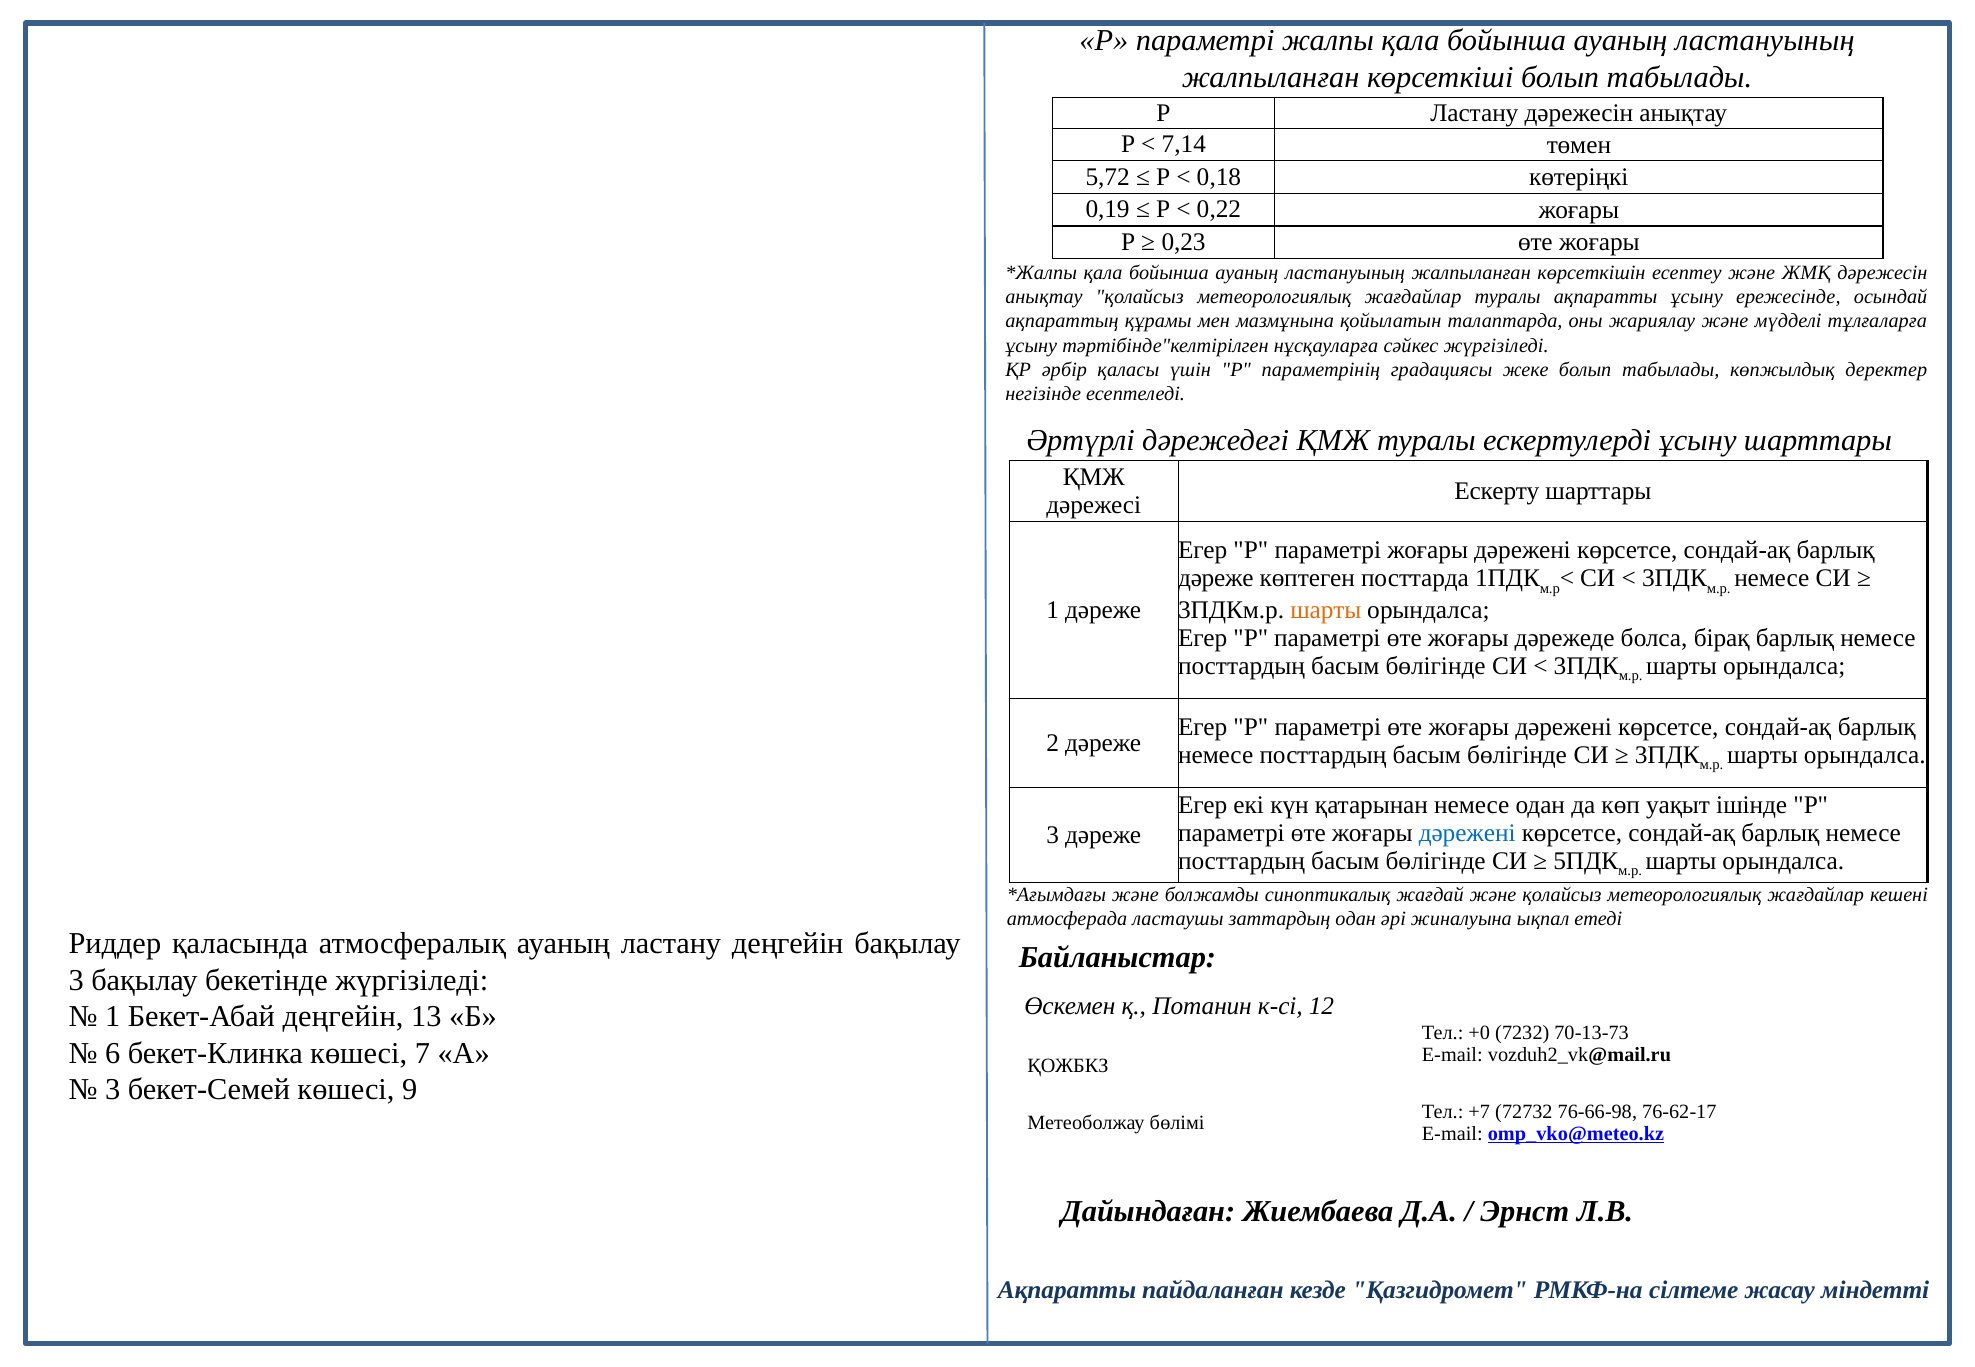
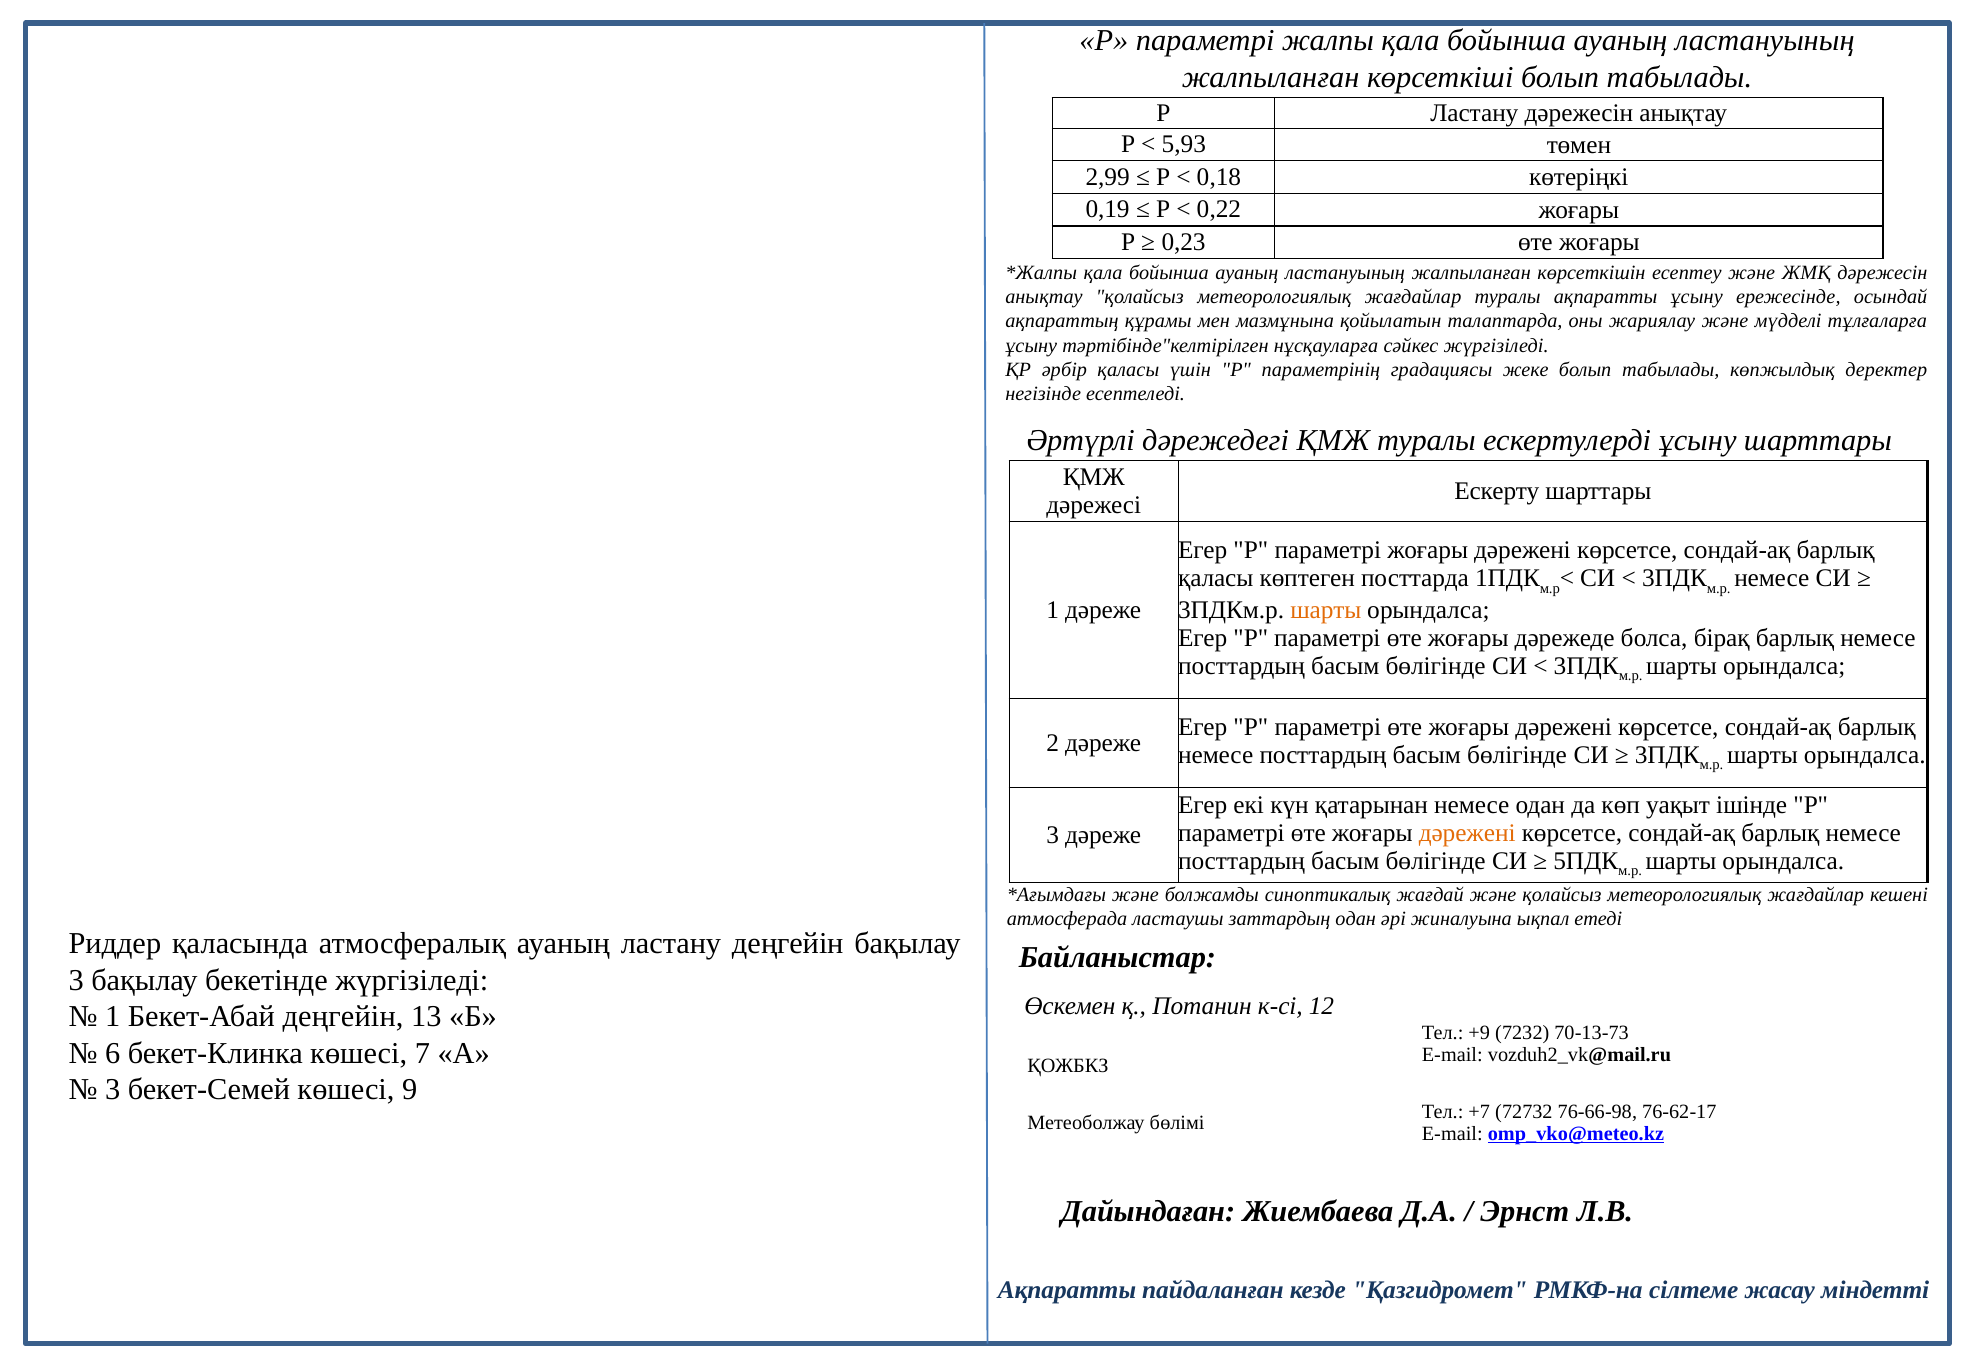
7,14: 7,14 -> 5,93 (1184, 144)
5,72: 5,72 -> 2,99 (1108, 177)
дәреже: дәреже -> қаласы (1216, 578)
дәрежені colour: blue -> orange (1467, 833)
+0: +0 -> +9 (1479, 1033)
